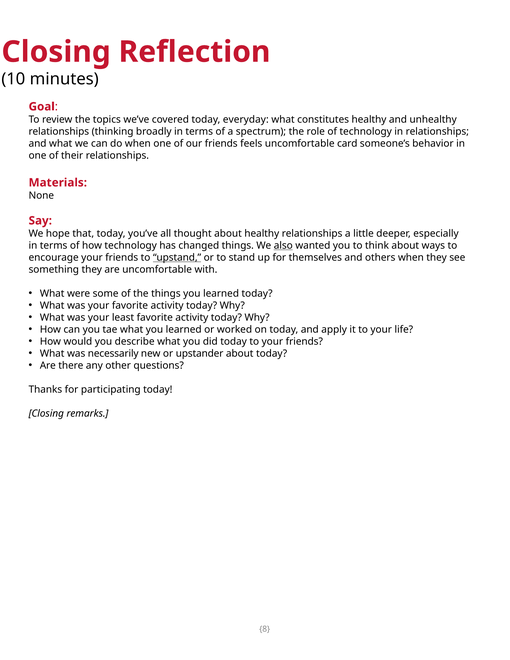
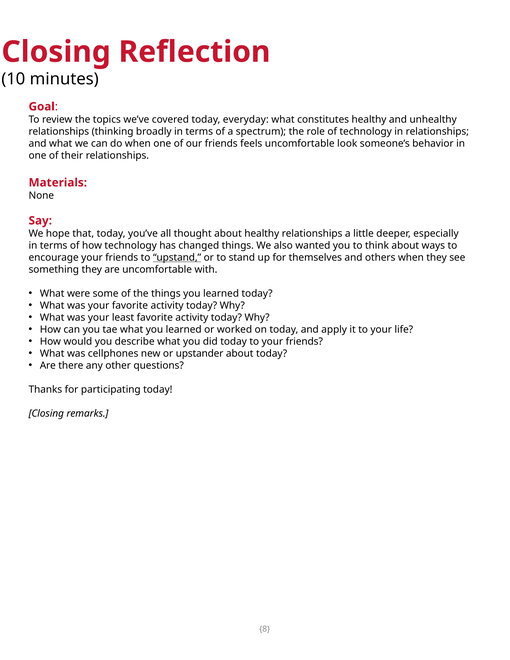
card: card -> look (347, 143)
also underline: present -> none (283, 246)
necessarily: necessarily -> cellphones (113, 354)
